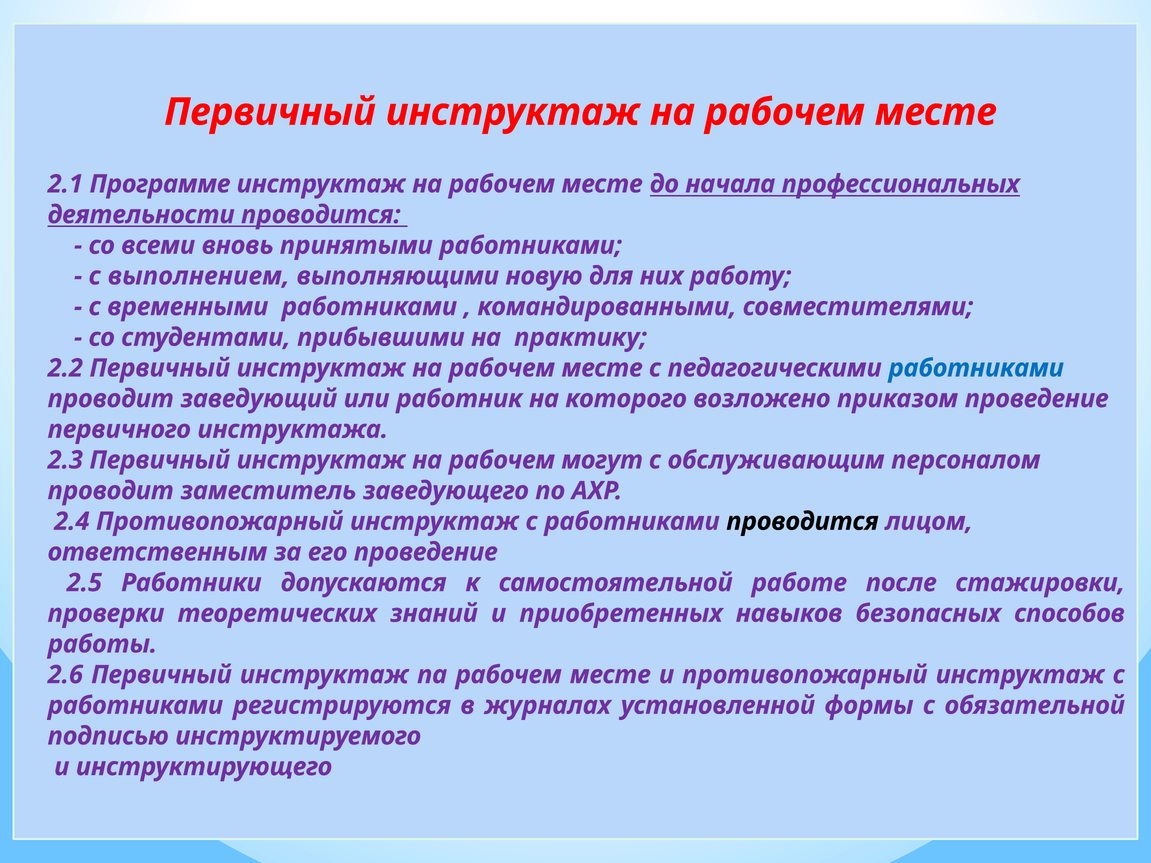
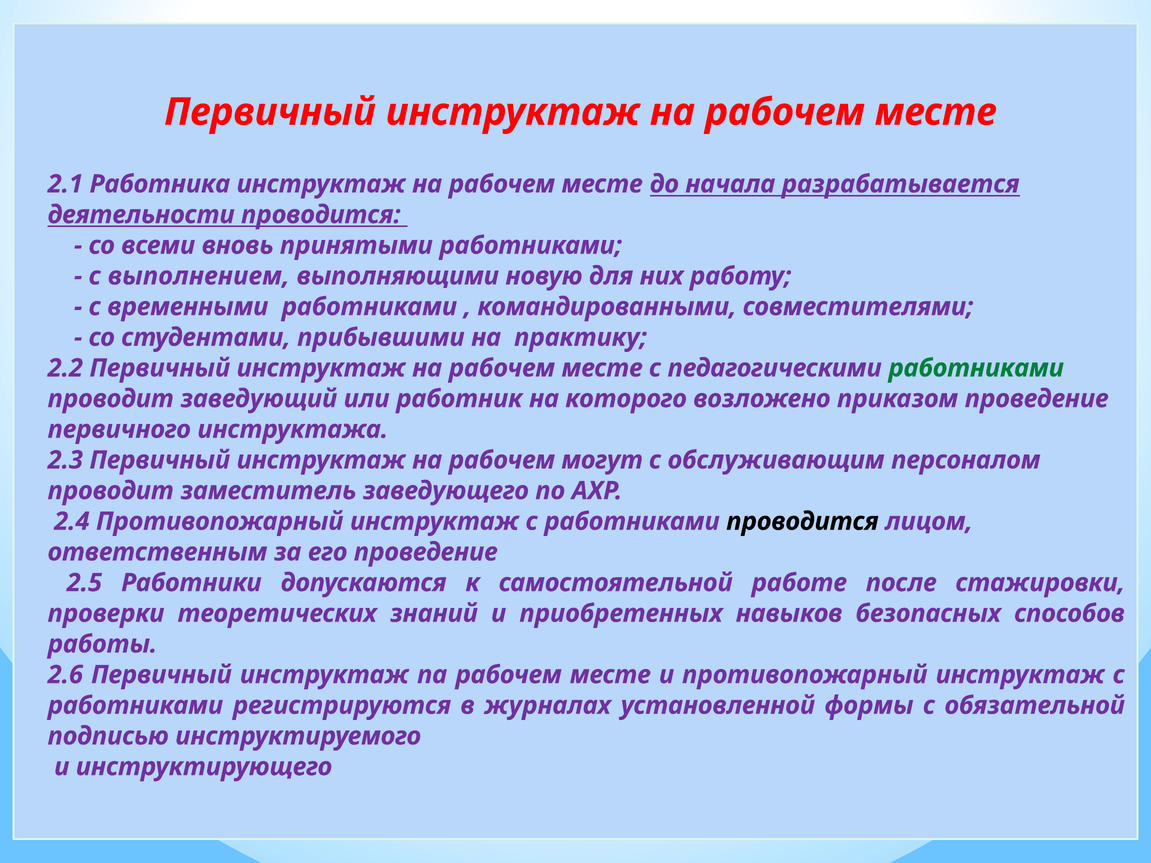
Программе: Программе -> Работника (160, 184)
профессиональных: профессиональных -> разрабатывается (901, 184)
работниками colour: blue -> green (976, 368)
